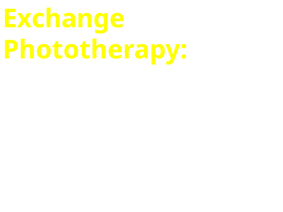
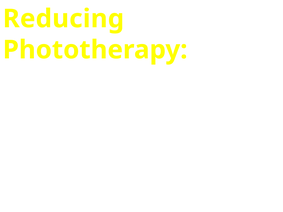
Exchange: Exchange -> Reducing (63, 19)
